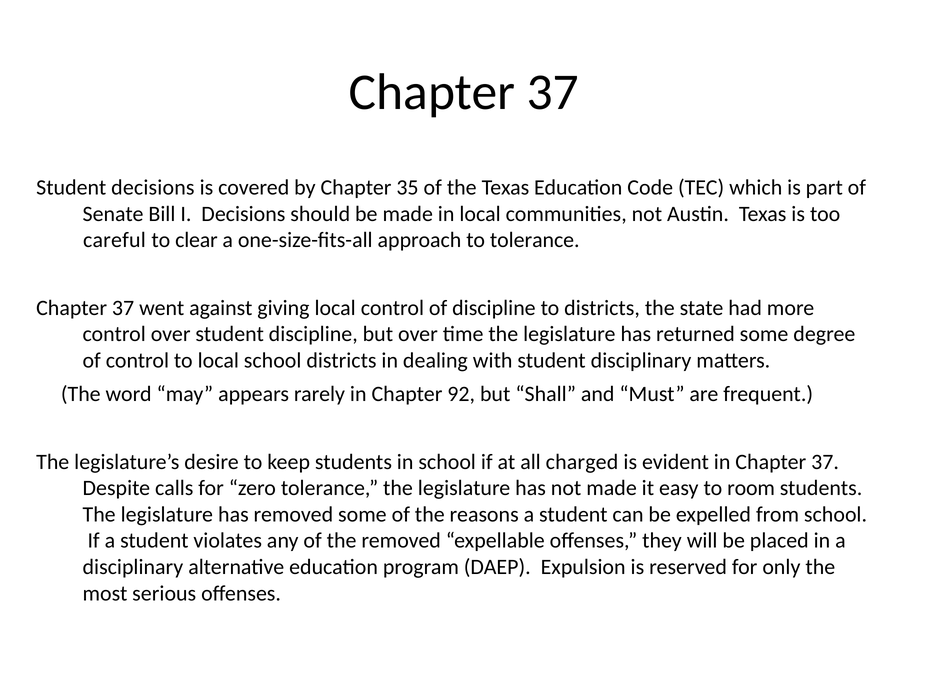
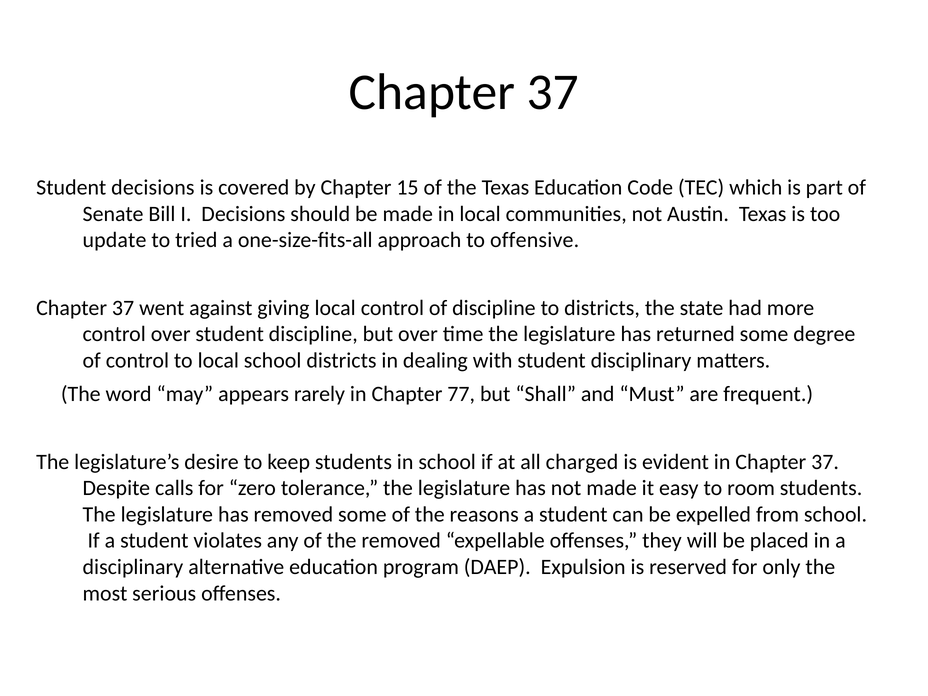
35: 35 -> 15 (407, 188)
careful: careful -> update (115, 240)
clear: clear -> tried (196, 240)
to tolerance: tolerance -> offensive (535, 240)
92: 92 -> 77 (461, 394)
